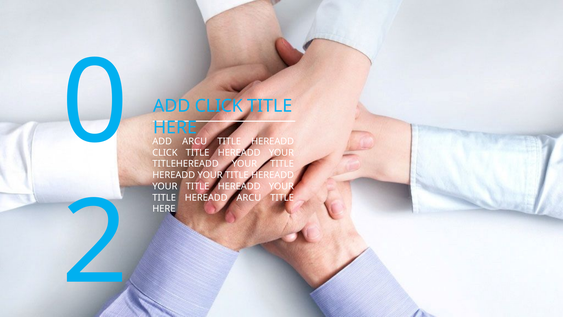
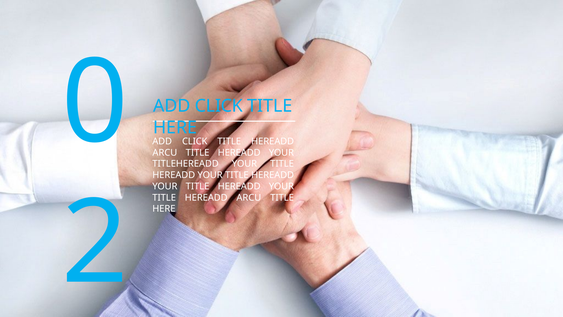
ARCU: ARCU -> CLICK (195, 141)
CLICK: CLICK -> ARCU (165, 153)
